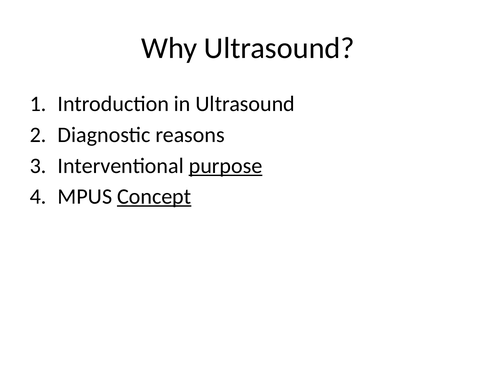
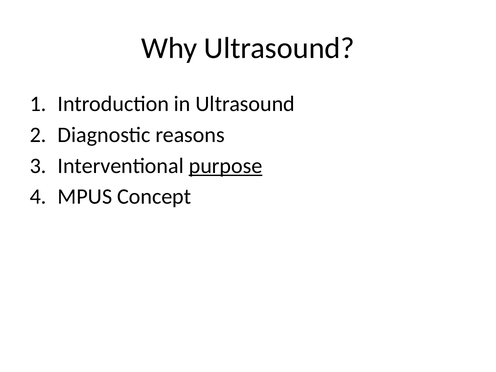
Concept underline: present -> none (154, 197)
